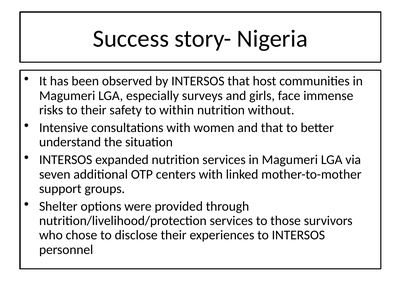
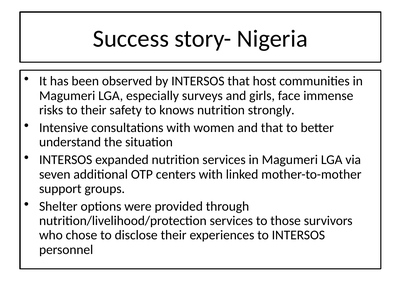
within: within -> knows (177, 110)
without: without -> strongly (271, 110)
